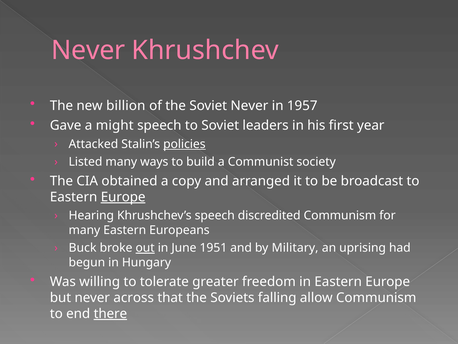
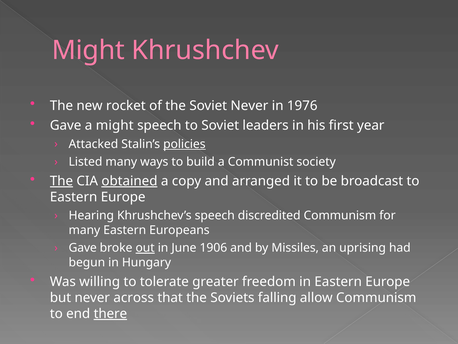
Never: Never -> Might (88, 50)
billion: billion -> rocket (126, 106)
1957: 1957 -> 1976 (302, 106)
The underline: none -> present (61, 181)
obtained underline: none -> present (129, 181)
Europe underline: present -> none (123, 197)
Buck: Buck -> Gave (83, 248)
1951: 1951 -> 1906 (213, 248)
Military: Military -> Missiles (295, 248)
